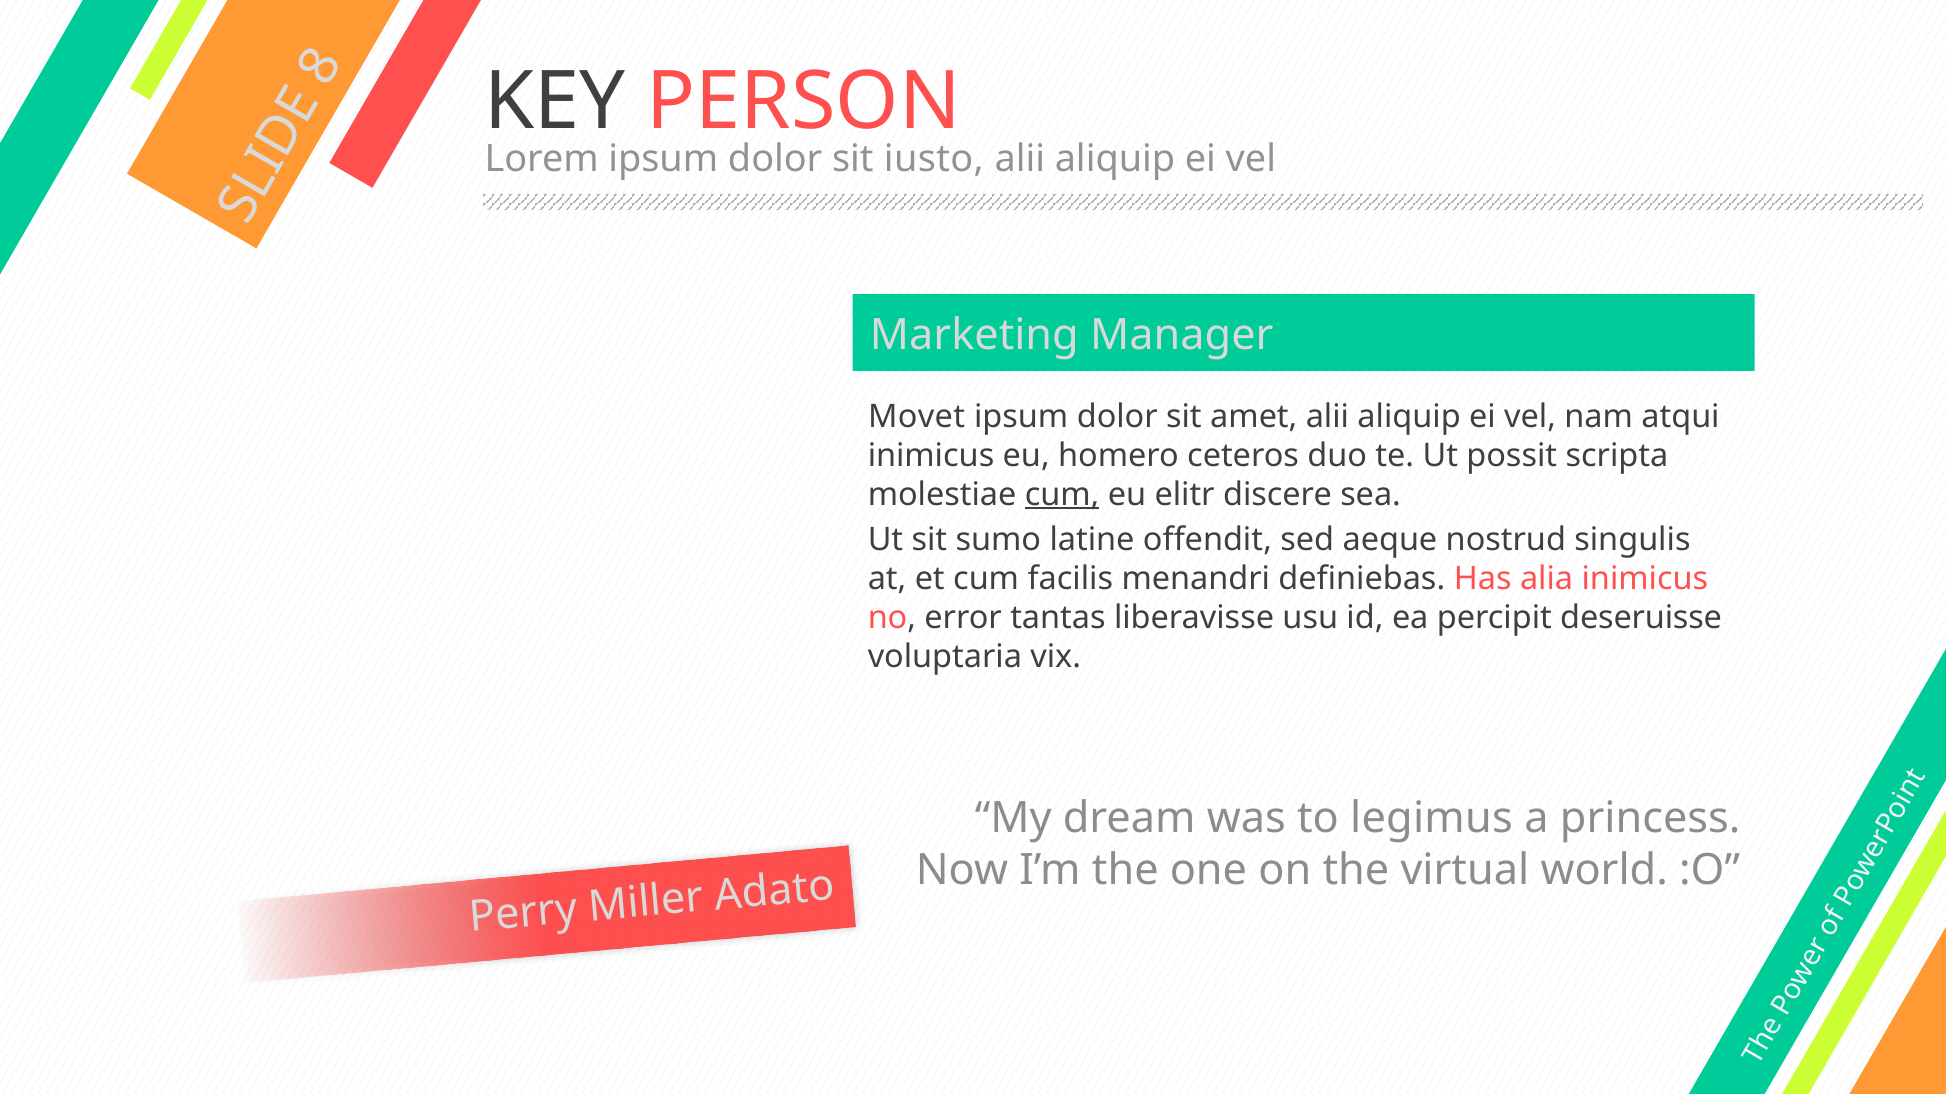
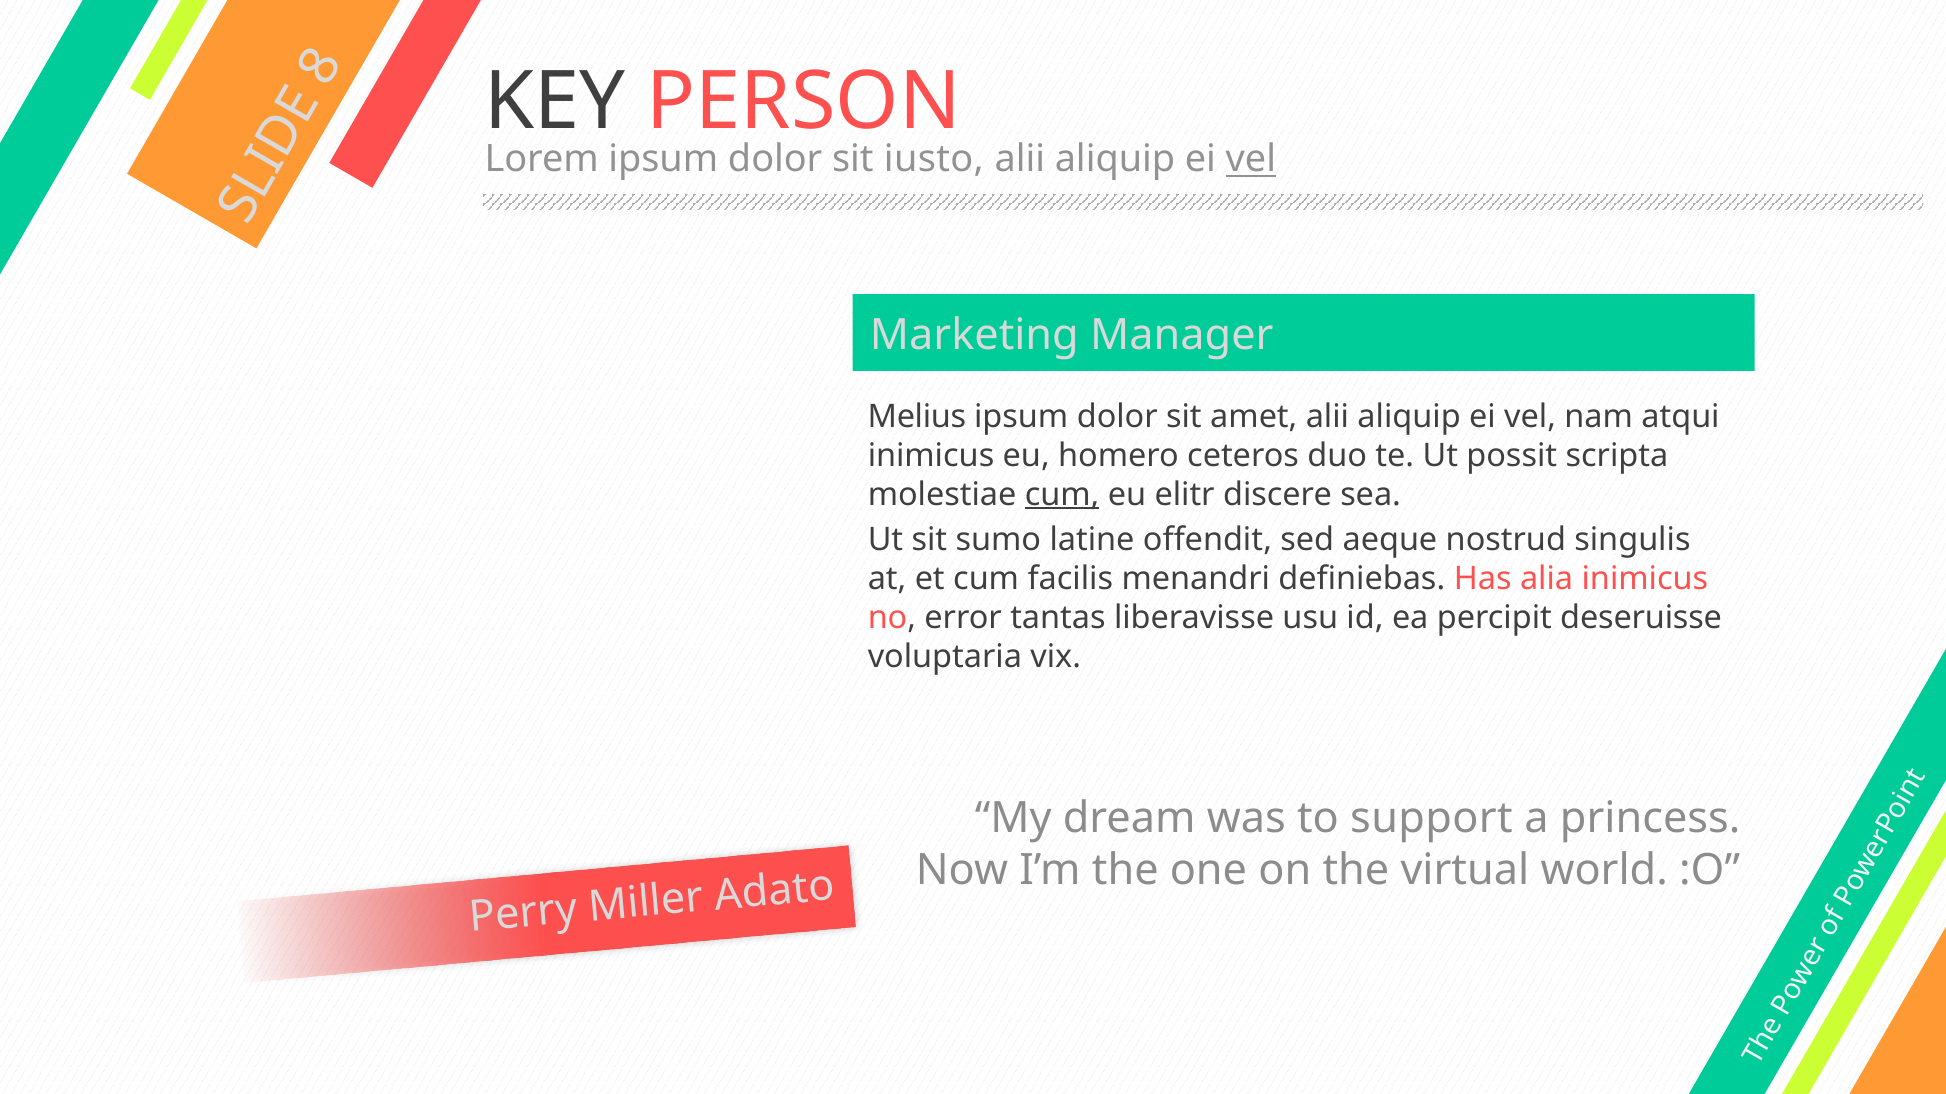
vel underline: none -> present (1251, 160)
Movet: Movet -> Melius (917, 417)
legimus: legimus -> support (1431, 819)
